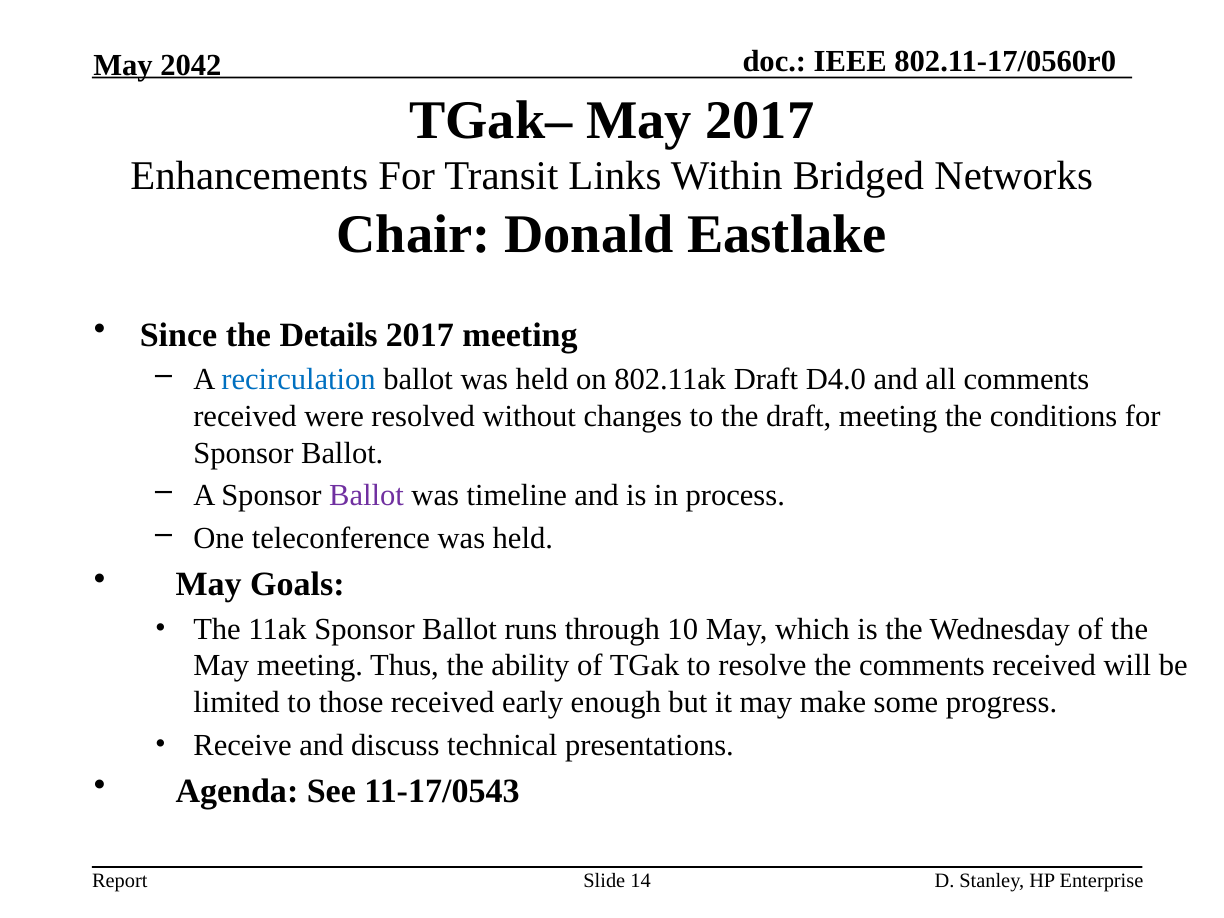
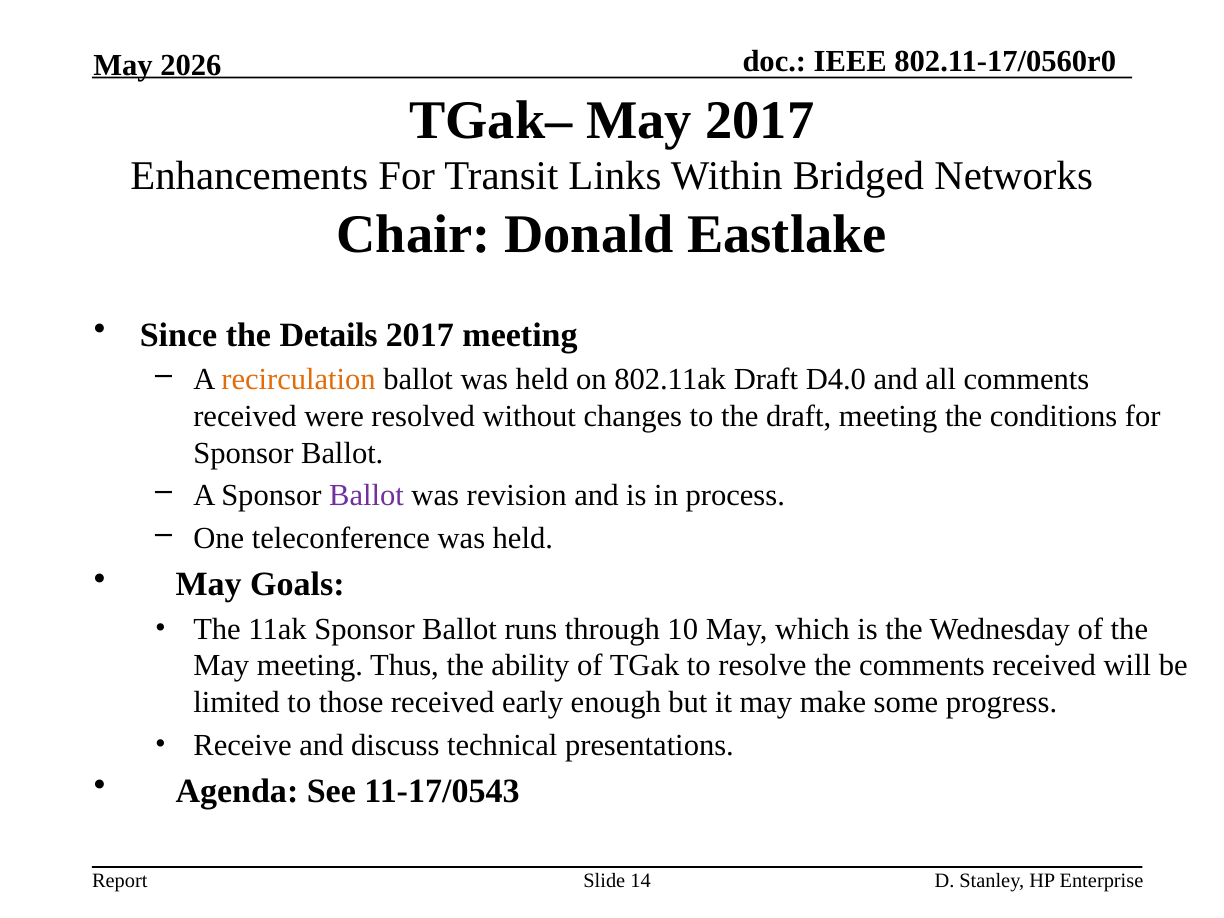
2042: 2042 -> 2026 (191, 65)
recirculation colour: blue -> orange (299, 380)
timeline: timeline -> revision (517, 496)
